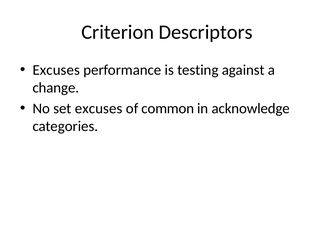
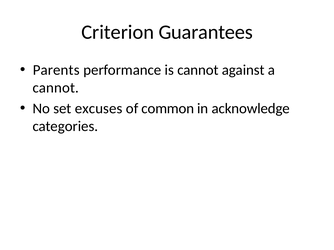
Descriptors: Descriptors -> Guarantees (206, 32)
Excuses: Excuses -> Parents (56, 70)
is testing: testing -> cannot (198, 70)
change: change -> cannot (56, 88)
